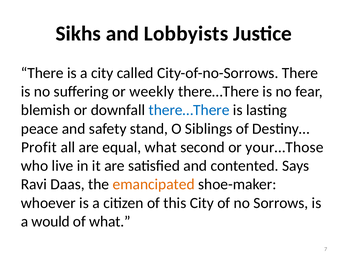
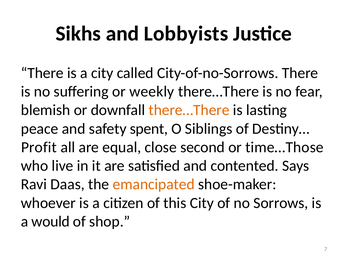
there…There colour: blue -> orange (189, 110)
stand: stand -> spent (149, 129)
equal what: what -> close (161, 147)
your…Those: your…Those -> time…Those (285, 147)
of what: what -> shop (110, 222)
